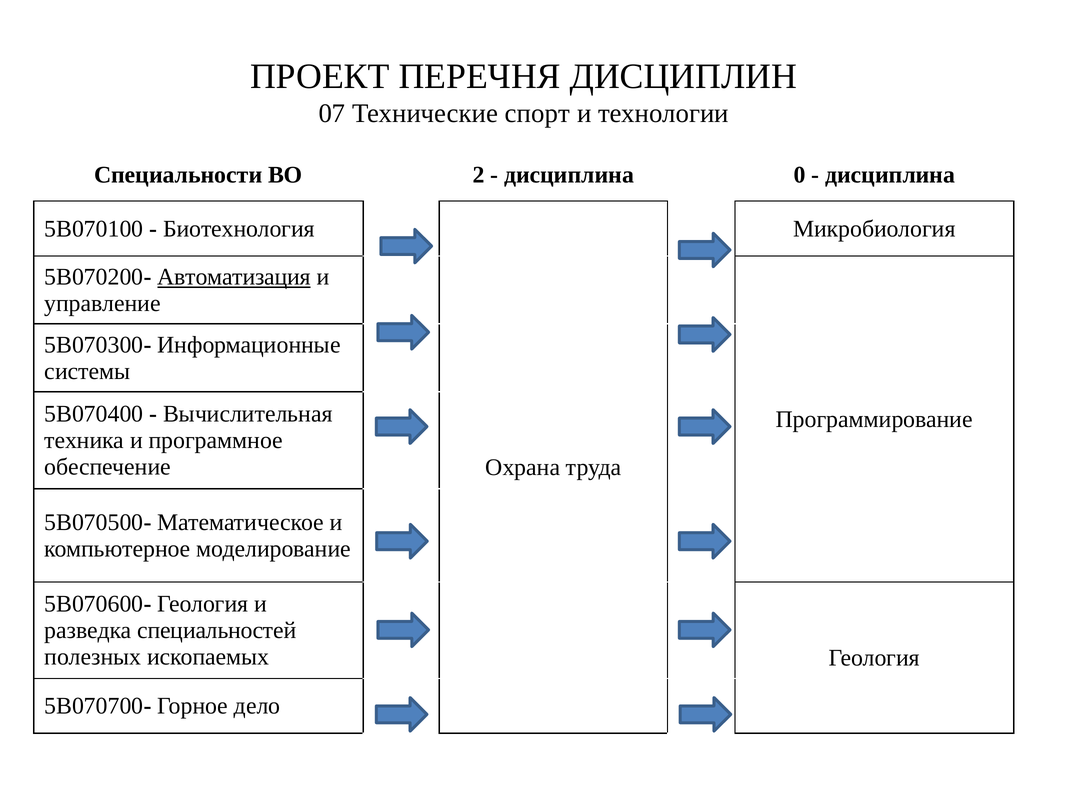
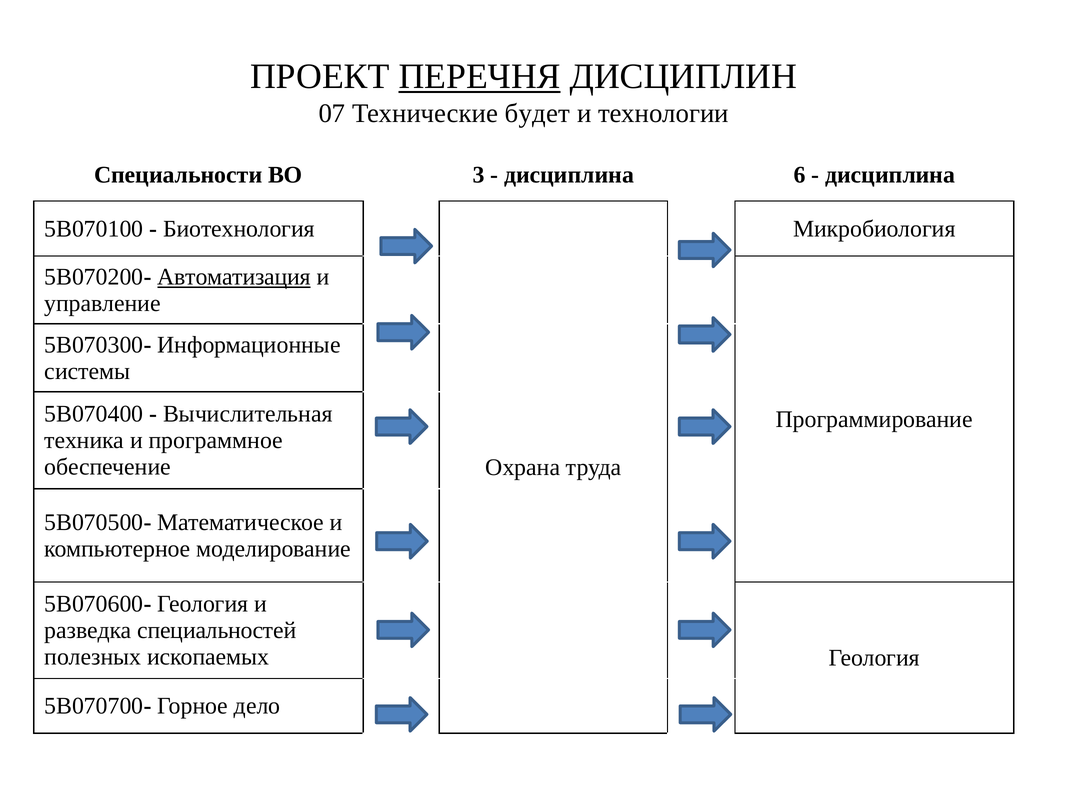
ПЕРЕЧНЯ underline: none -> present (480, 77)
спорт: спорт -> будет (537, 114)
2: 2 -> 3 (478, 175)
0: 0 -> 6 (800, 175)
